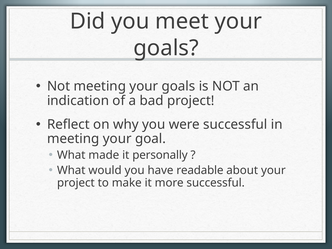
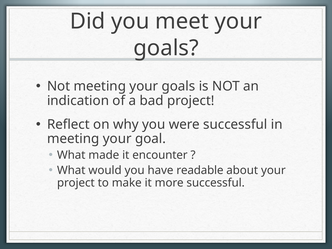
personally: personally -> encounter (160, 155)
